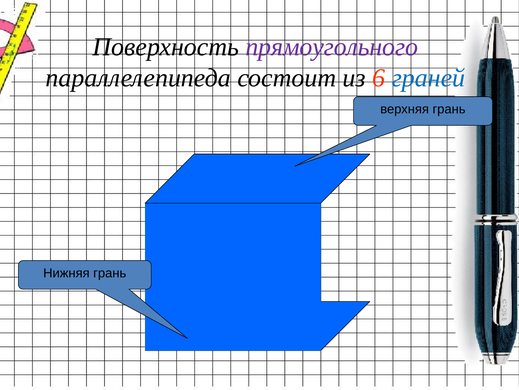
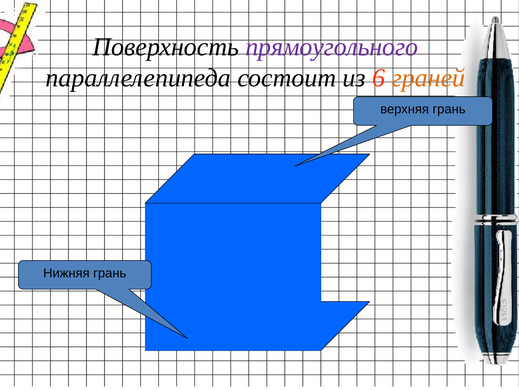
граней colour: blue -> orange (428, 78)
